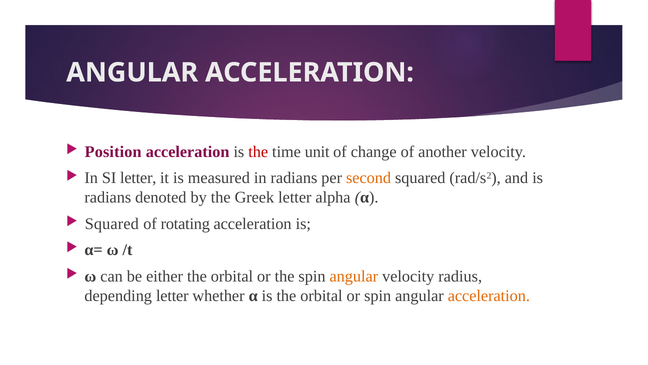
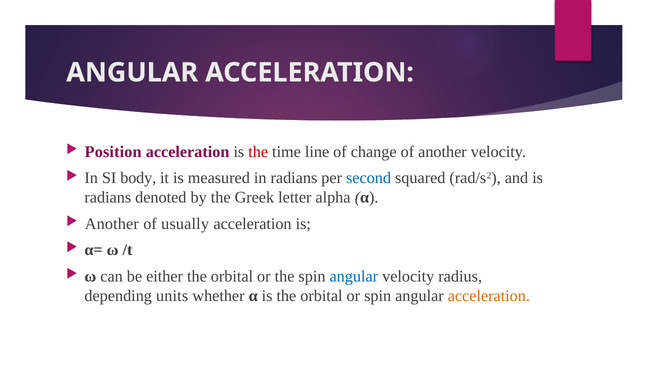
unit: unit -> line (317, 152)
SI letter: letter -> body (138, 178)
second colour: orange -> blue (369, 178)
Squared: Squared -> Another (112, 223)
rotating: rotating -> usually (185, 223)
angular colour: orange -> blue (354, 276)
depending letter: letter -> units (172, 295)
